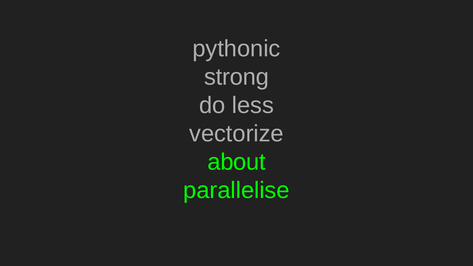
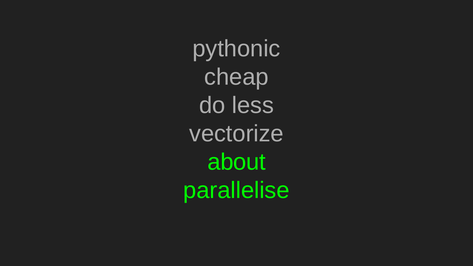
strong: strong -> cheap (236, 77)
